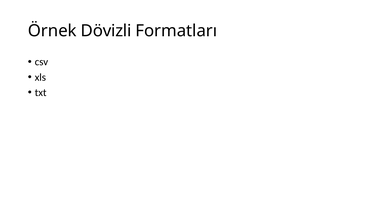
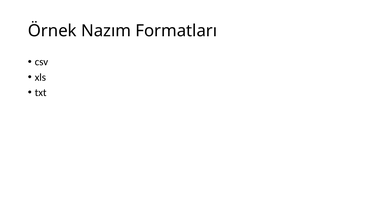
Dövizli: Dövizli -> Nazım (106, 31)
